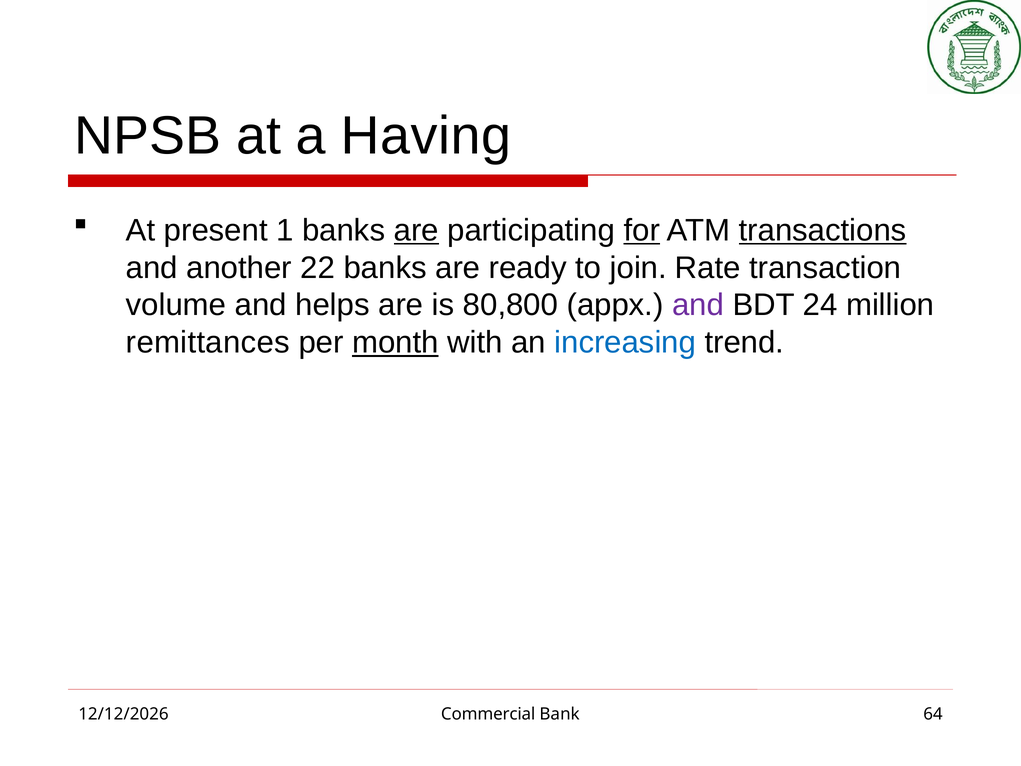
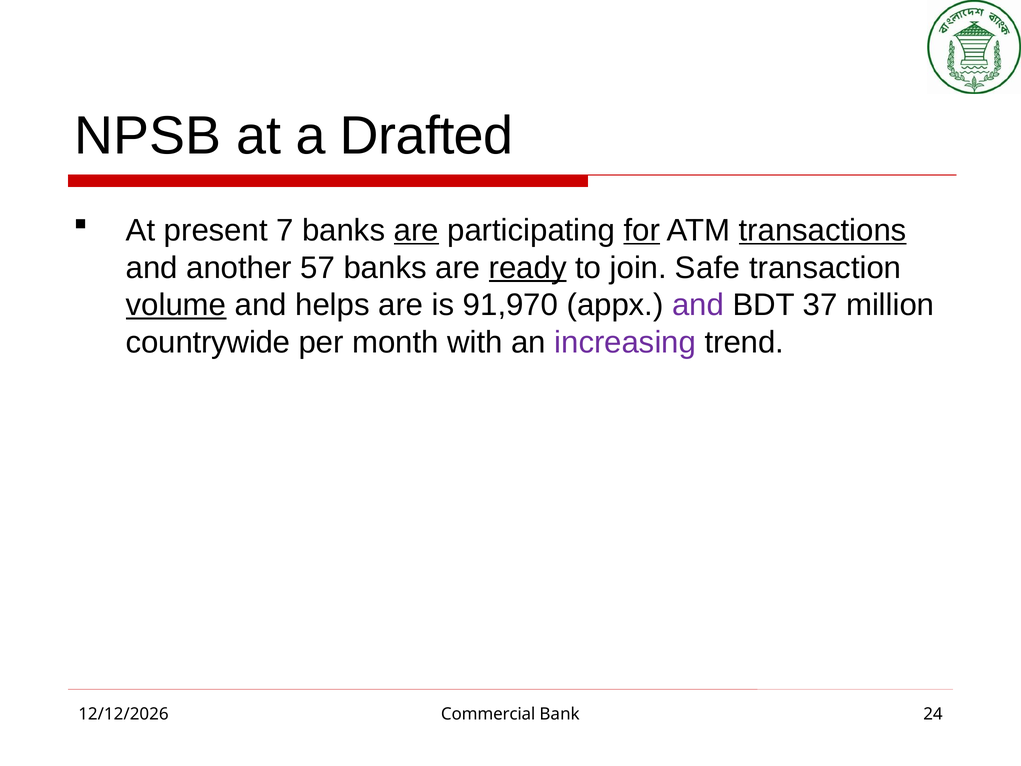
Having: Having -> Drafted (427, 136)
1: 1 -> 7 (285, 230)
22: 22 -> 57 (318, 268)
ready underline: none -> present (528, 268)
Rate: Rate -> Safe (708, 268)
volume underline: none -> present (176, 305)
80,800: 80,800 -> 91,970 (511, 305)
24: 24 -> 37 (820, 305)
remittances: remittances -> countrywide (208, 342)
month underline: present -> none (395, 342)
increasing colour: blue -> purple (625, 342)
64: 64 -> 24 (933, 714)
